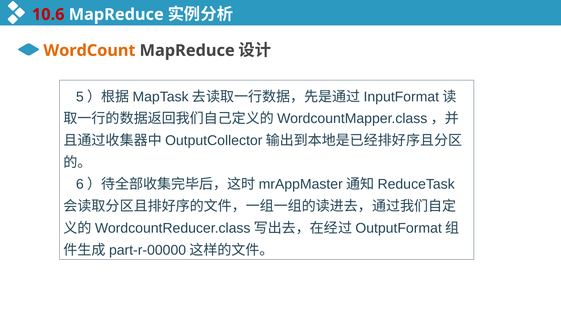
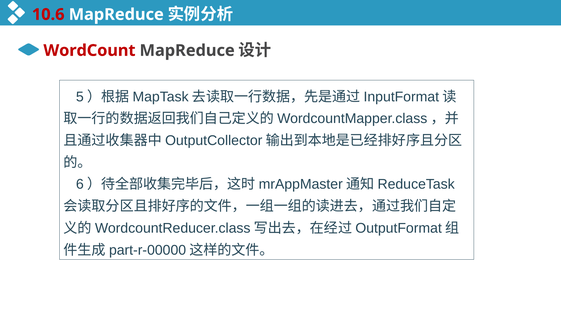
WordCount colour: orange -> red (89, 50)
